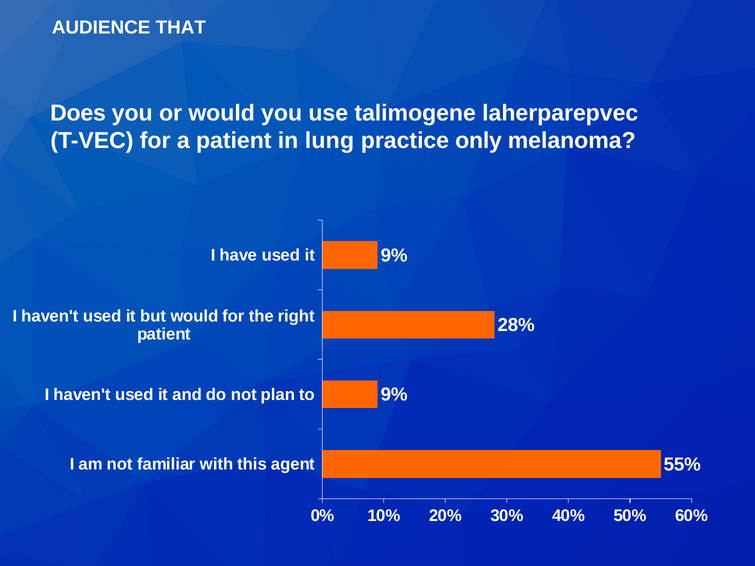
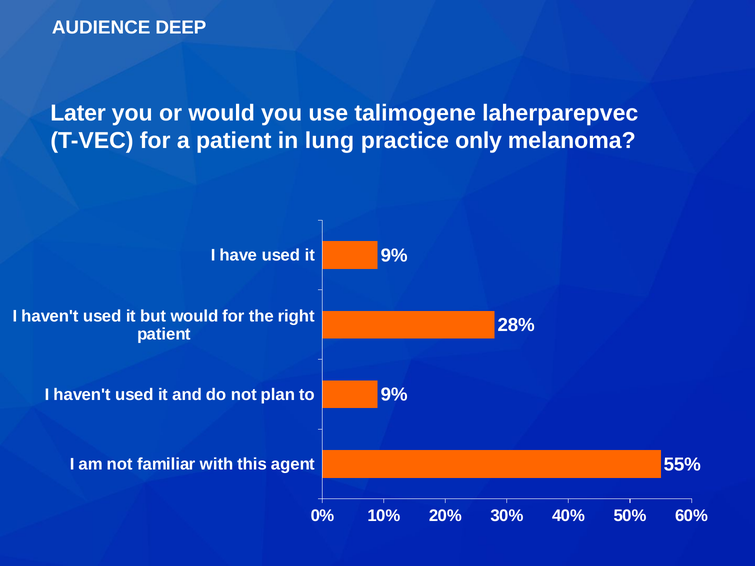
THAT: THAT -> DEEP (181, 27)
Does: Does -> Later (78, 113)
